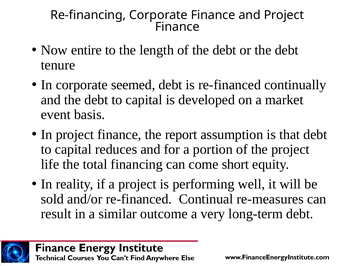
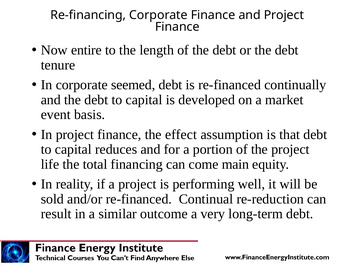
report: report -> effect (181, 135)
short: short -> main (235, 164)
re-measures: re-measures -> re-reduction (270, 199)
